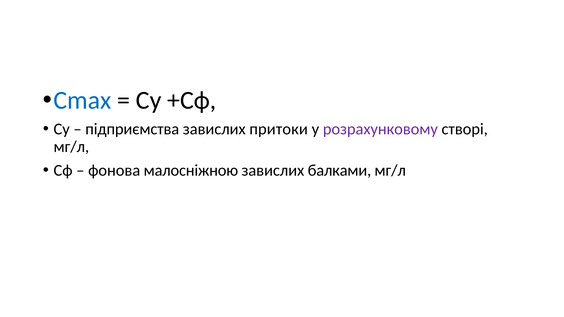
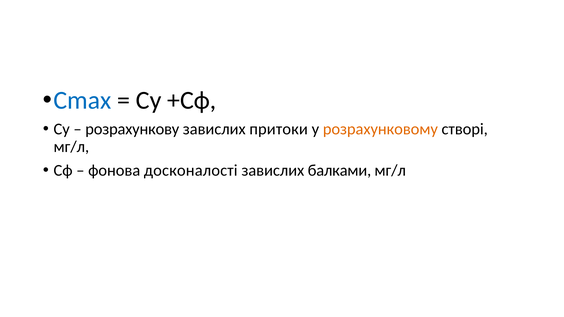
підприємства: підприємства -> розрахункову (132, 129)
розрахунковому colour: purple -> orange (380, 129)
малосніжною: малосніжною -> досконалості (191, 171)
